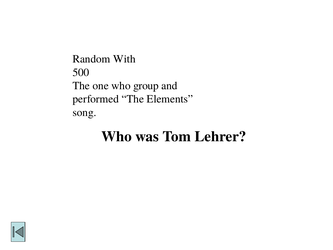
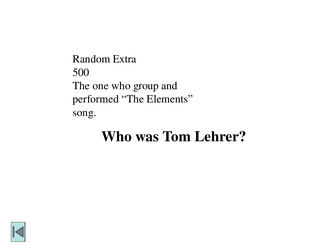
With: With -> Extra (125, 59)
